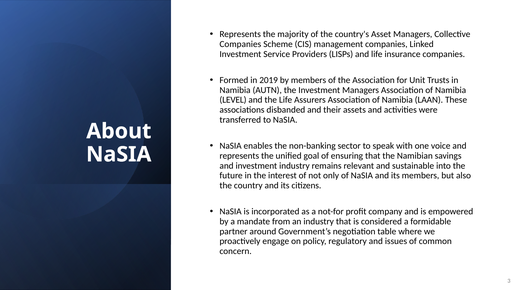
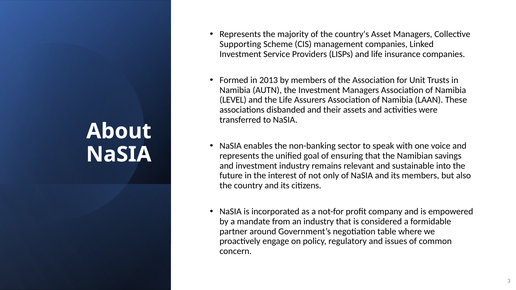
Companies: Companies -> Supporting (240, 44)
2019: 2019 -> 2013 (269, 80)
